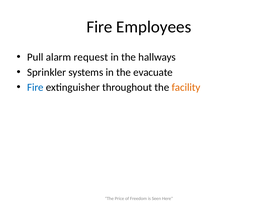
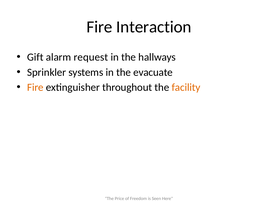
Employees: Employees -> Interaction (154, 27)
Pull: Pull -> Gift (35, 57)
Fire colour: blue -> orange (35, 88)
